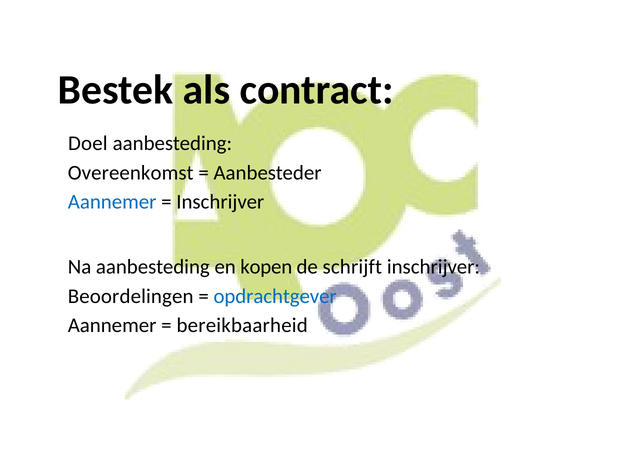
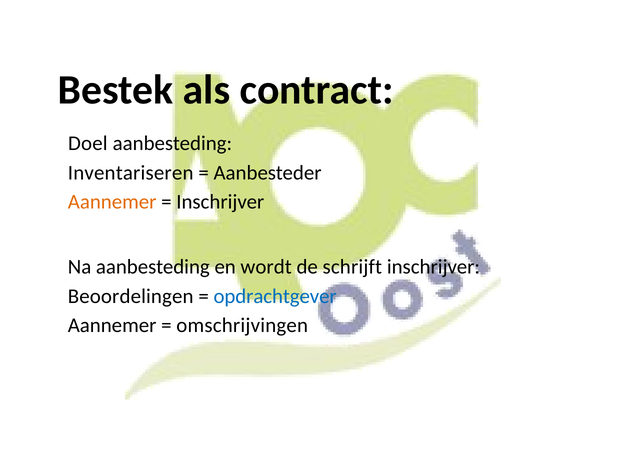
Overeenkomst: Overeenkomst -> Inventariseren (131, 173)
Aannemer colour: blue -> orange (112, 202)
kopen: kopen -> wordt (266, 267)
bereikbaarheid: bereikbaarheid -> omschrijvingen (242, 325)
